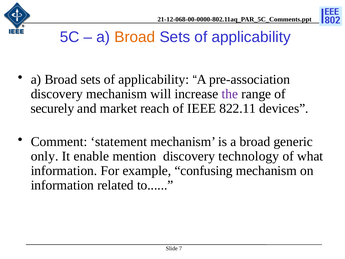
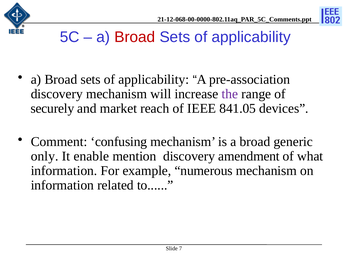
Broad colour: orange -> red (135, 37)
822.11: 822.11 -> 841.05 (238, 108)
statement: statement -> confusing (119, 142)
technology: technology -> amendment (249, 156)
confusing: confusing -> numerous (204, 171)
